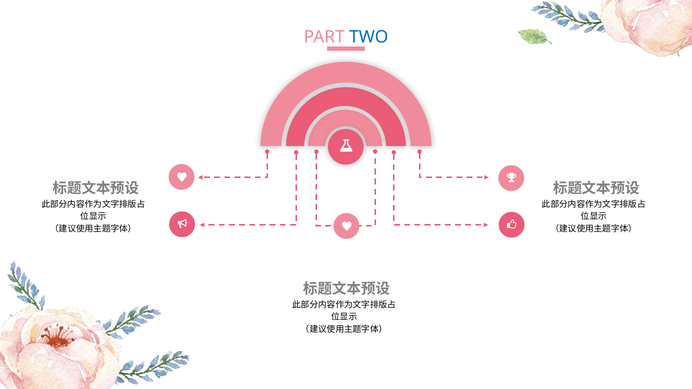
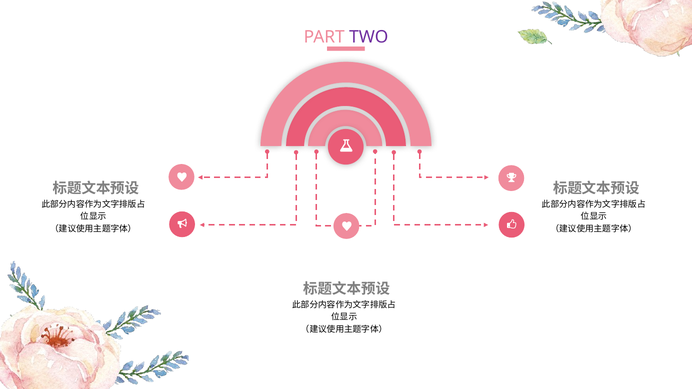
TWO colour: blue -> purple (369, 37)
